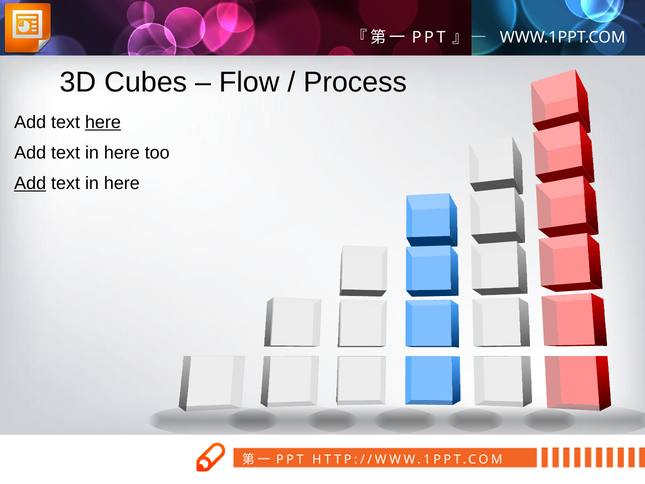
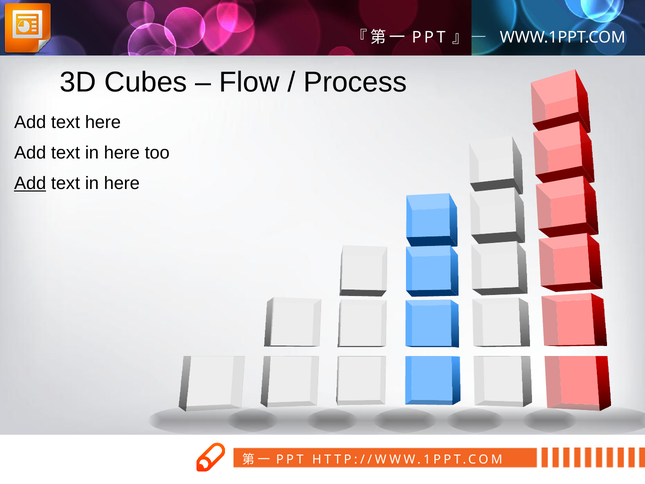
here underline: present -> none (103, 122)
